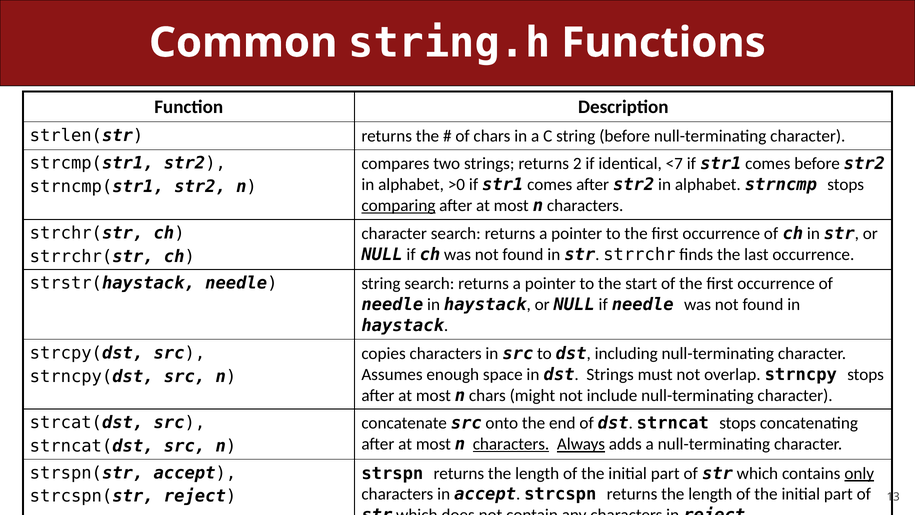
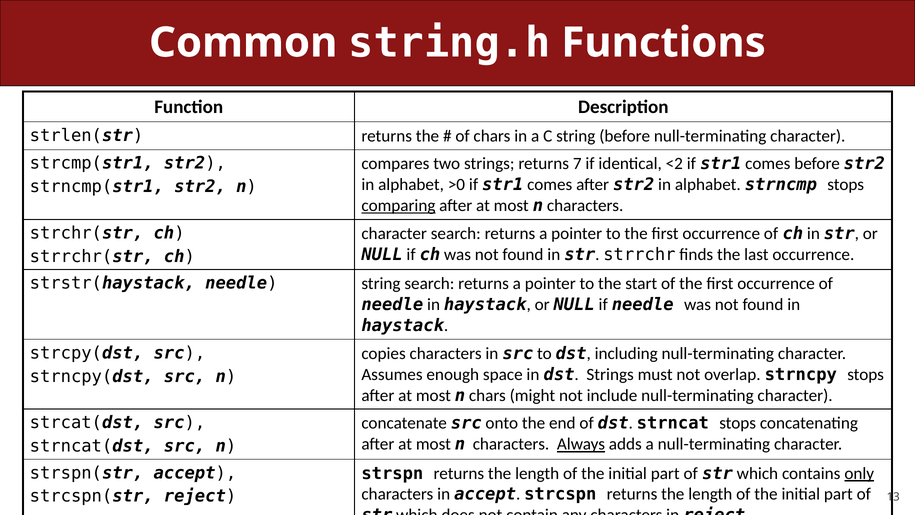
2: 2 -> 7 (577, 164)
<7: <7 -> <2 (674, 164)
characters underline: present -> none (511, 444)
